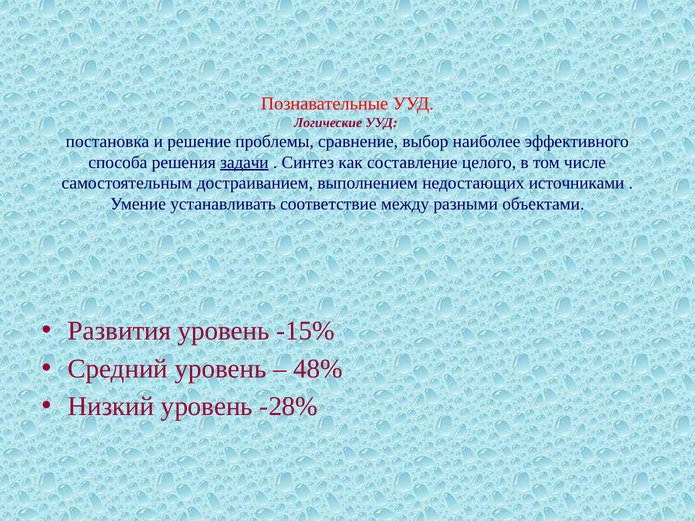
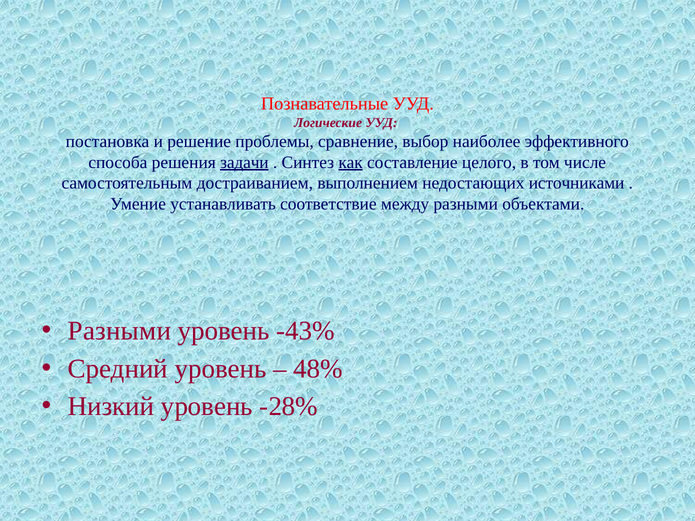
как underline: none -> present (351, 162)
Развития: Развития -> Разными (119, 331)
-15%: -15% -> -43% (306, 331)
